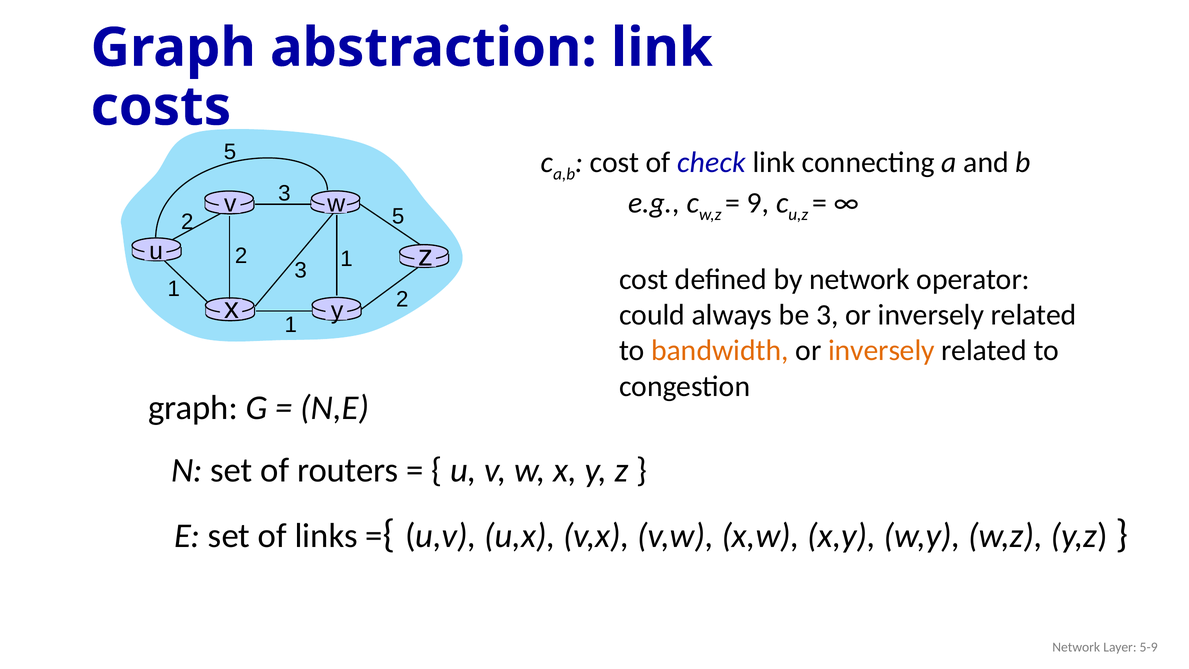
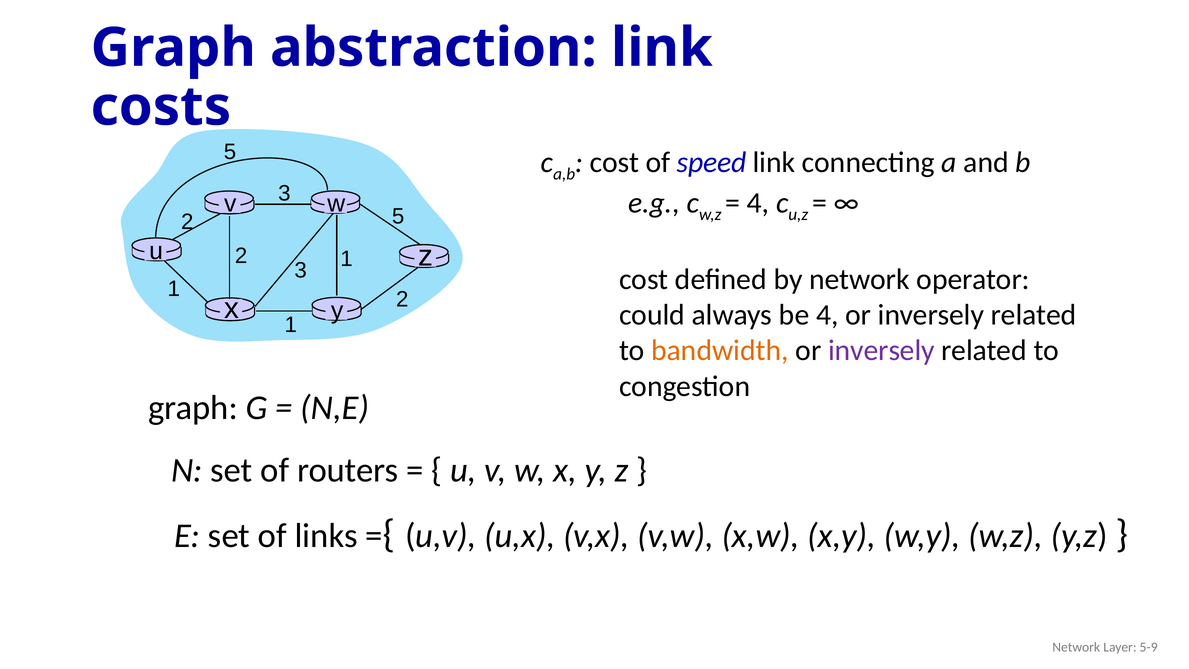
check: check -> speed (712, 162)
9: 9 -> 4 (758, 203)
be 3: 3 -> 4 (827, 315)
inversely colour: orange -> purple (881, 351)
